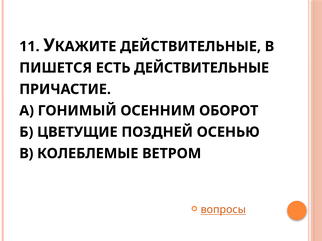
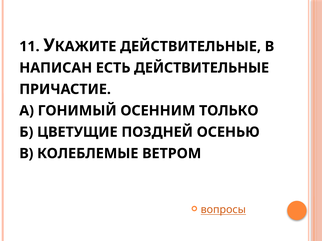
ПИШЕТСЯ: ПИШЕТСЯ -> НАПИСАН (56, 68)
ОБОРОТ: ОБОРОТ -> ТОЛЬКО (229, 111)
